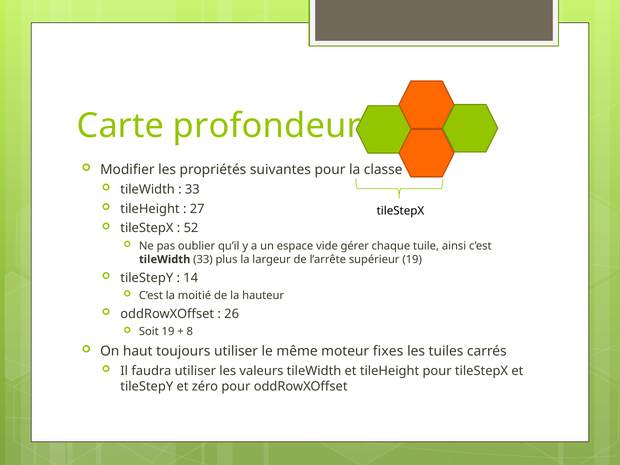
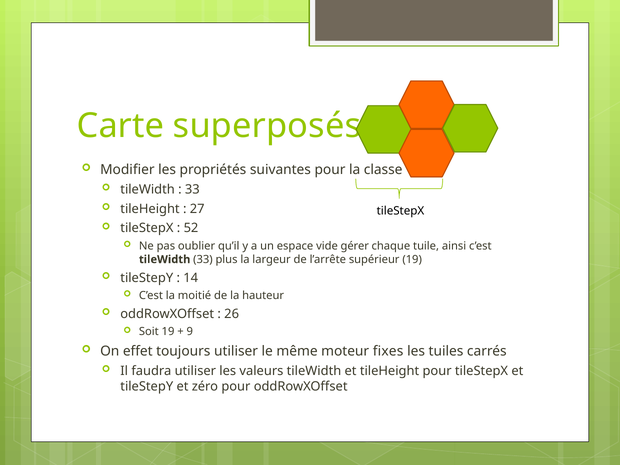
profondeur: profondeur -> superposés (267, 126)
8: 8 -> 9 (190, 332)
haut: haut -> effet (138, 351)
